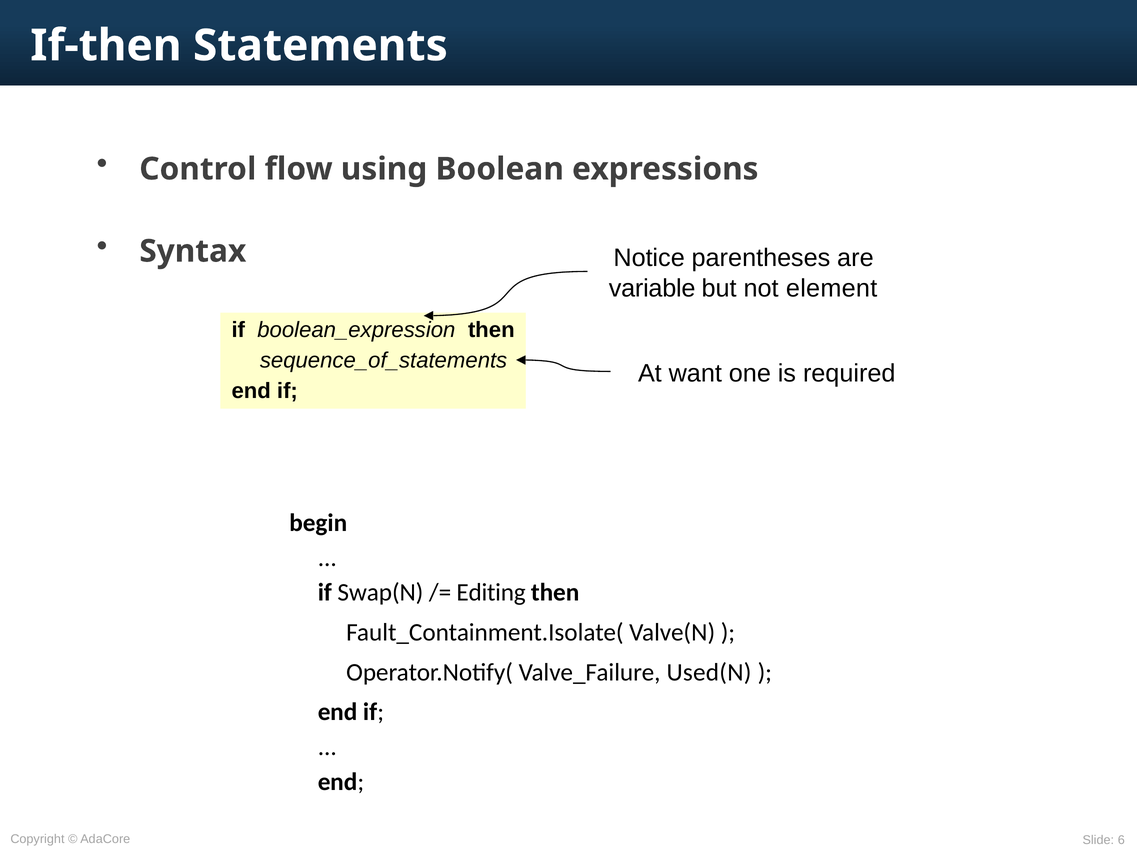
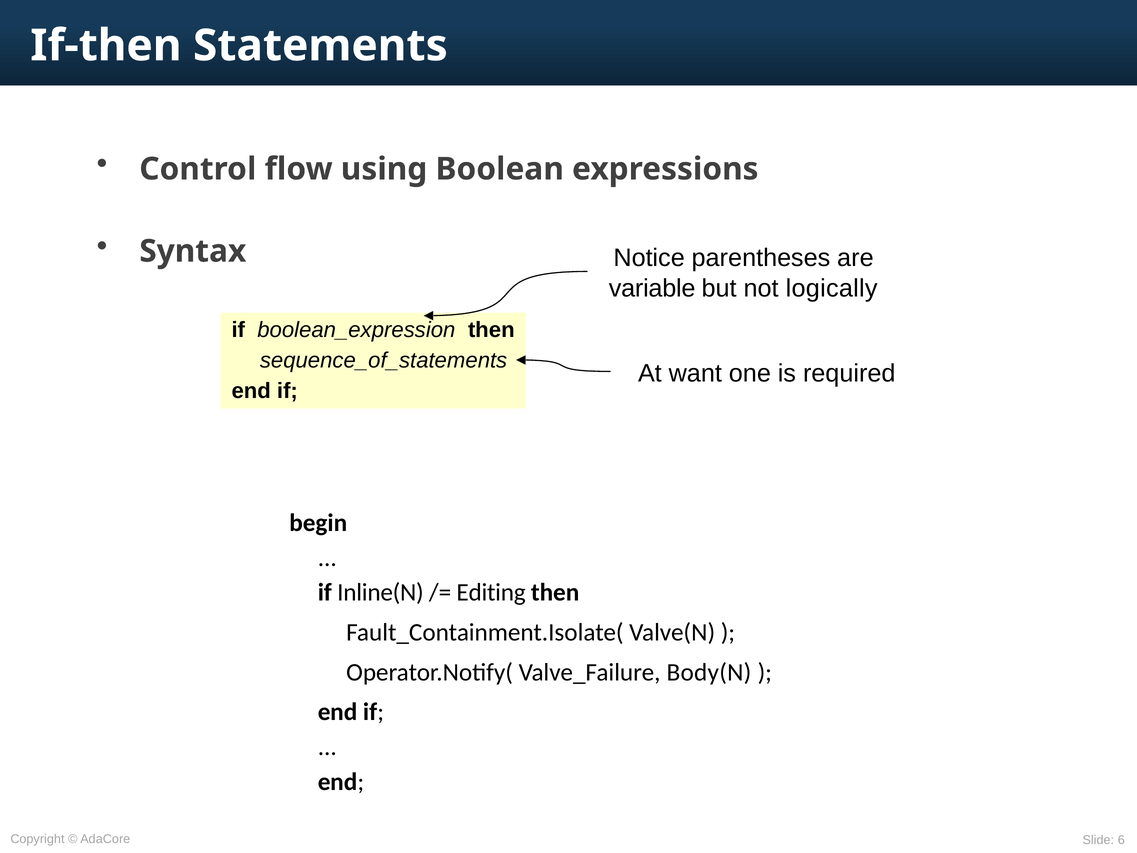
element: element -> logically (832, 288)
Swap(N: Swap(N -> Inline(N (380, 592)
Used(N: Used(N -> Body(N (709, 672)
